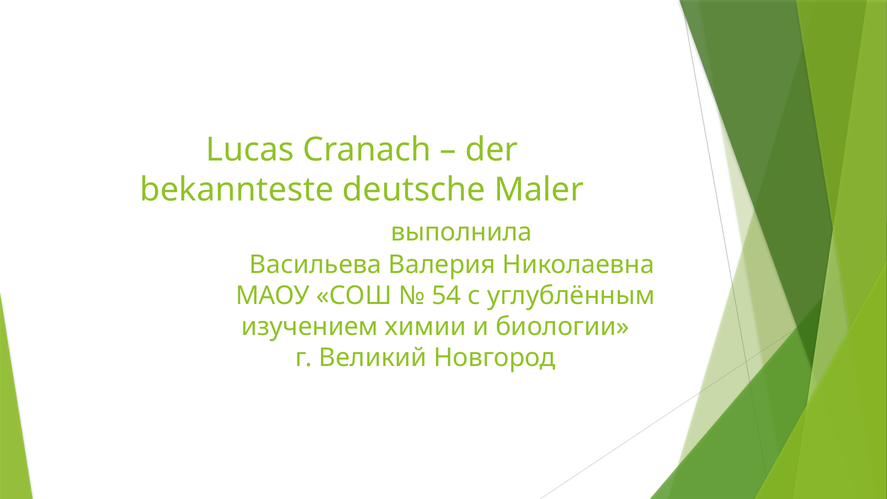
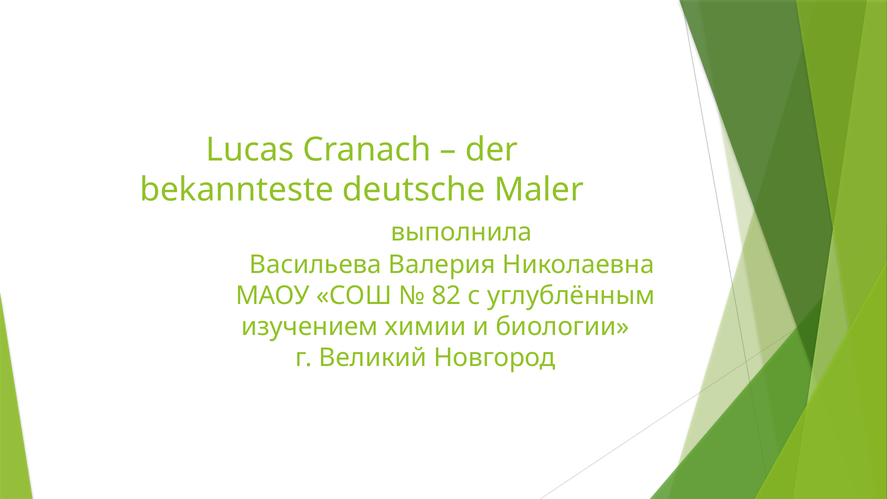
54: 54 -> 82 (446, 296)
